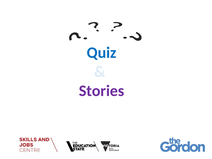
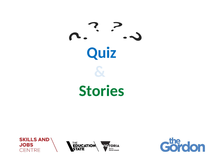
Stories colour: purple -> green (102, 91)
